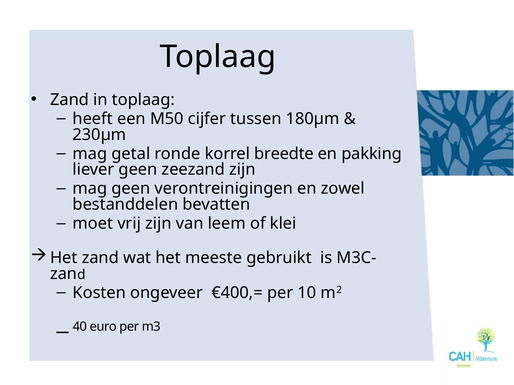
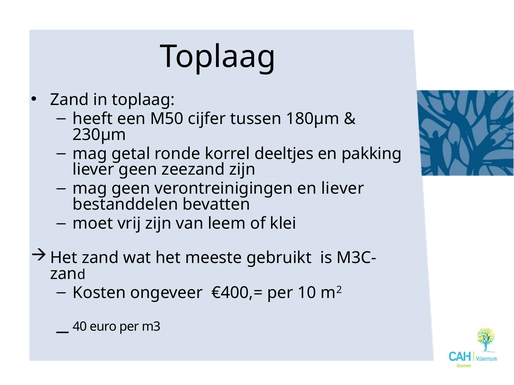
breedte: breedte -> deeltjes (284, 154)
en zowel: zowel -> liever (343, 189)
